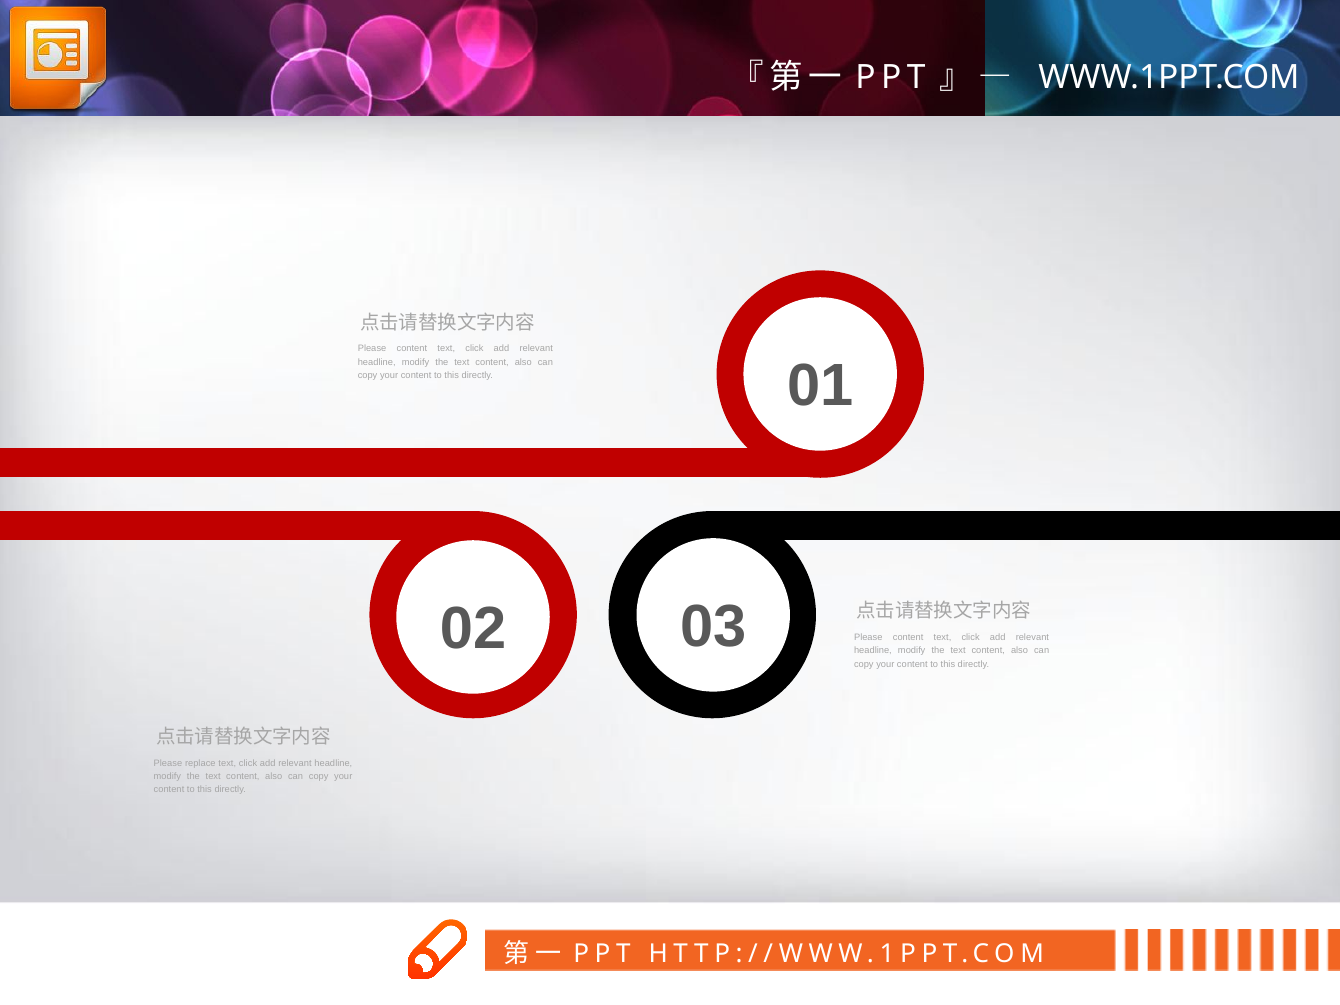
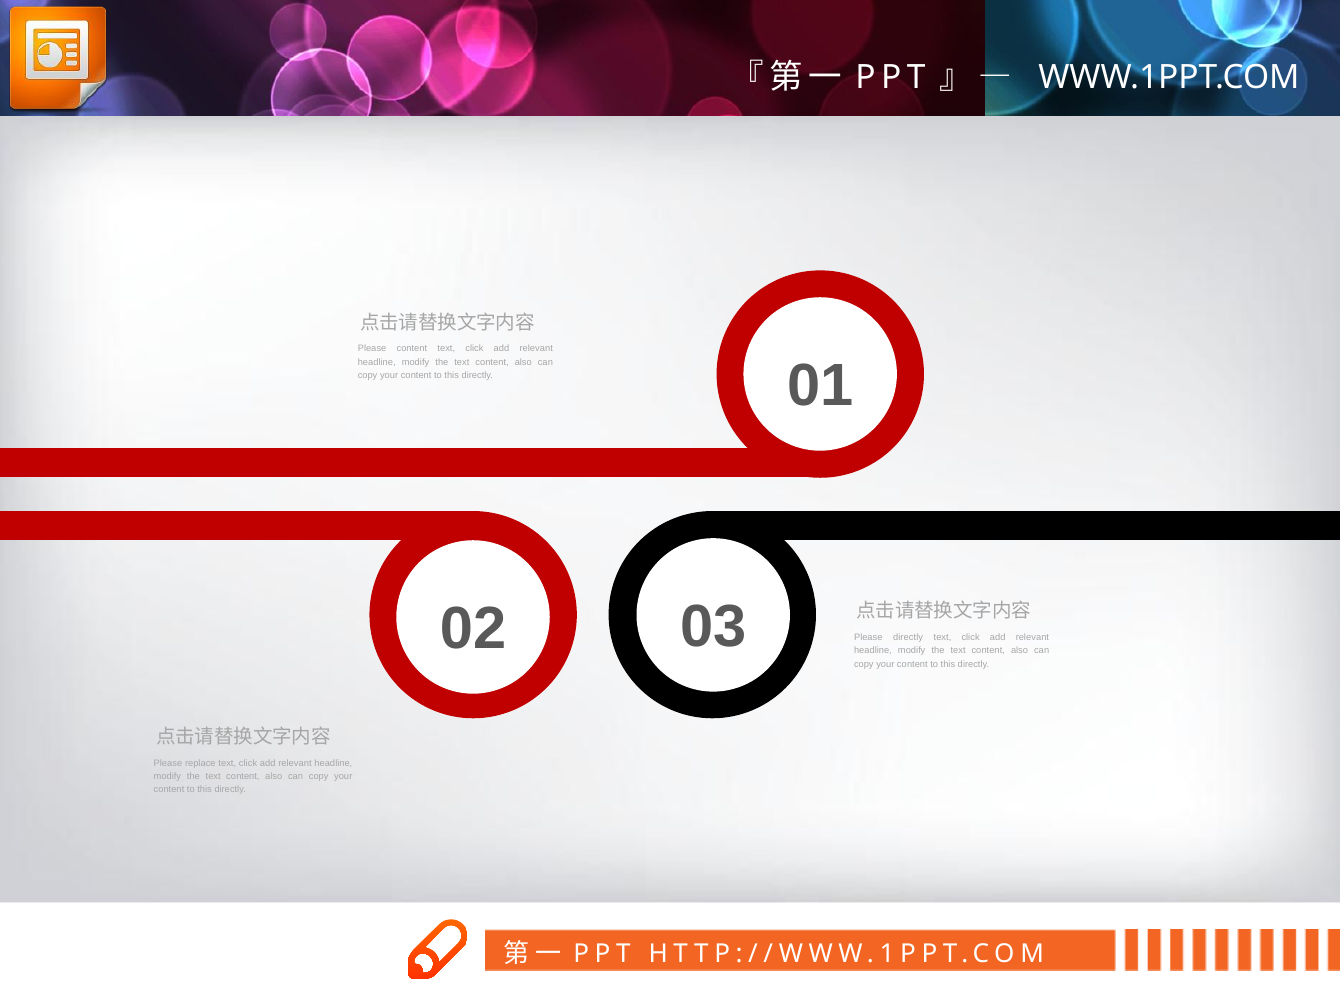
content: content -> directly (908, 637)
